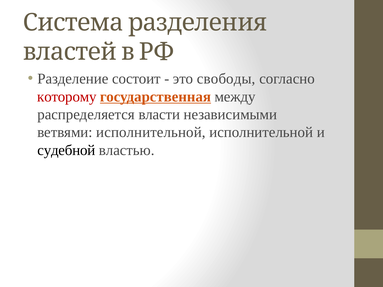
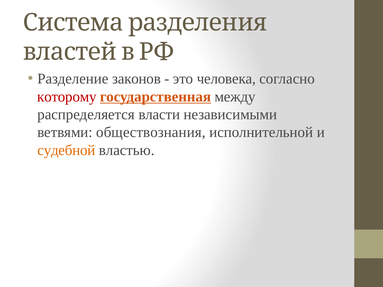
состоит: состоит -> законов (136, 79)
свободы: свободы -> человека (226, 79)
ветвями исполнительной: исполнительной -> обществознания (151, 132)
судебной colour: black -> orange (66, 150)
